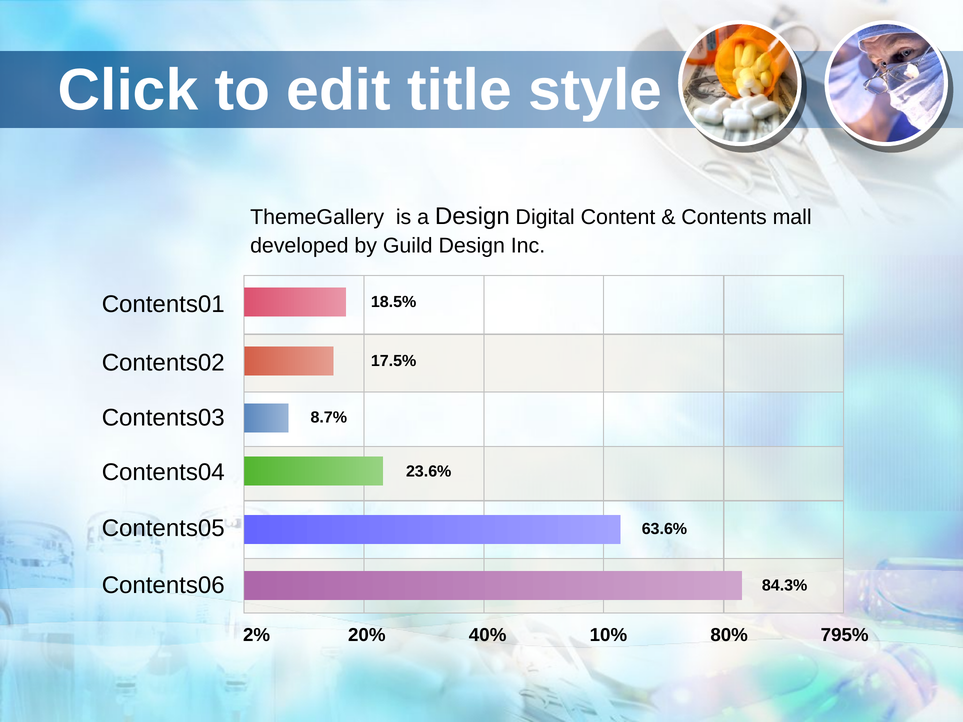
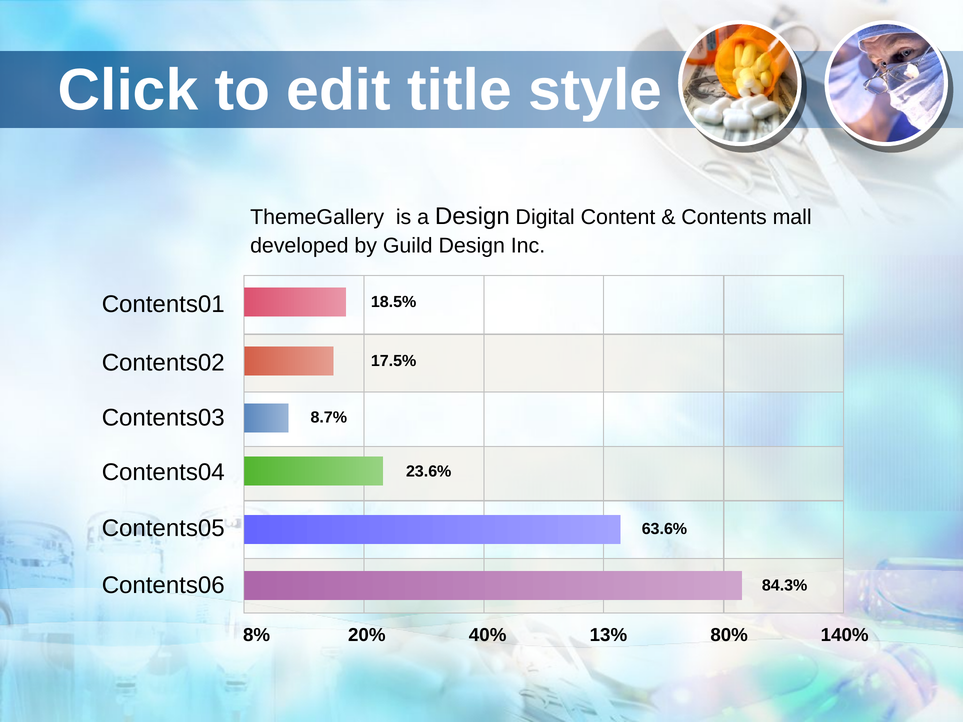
2%: 2% -> 8% (257, 635)
10%: 10% -> 13% (608, 635)
795%: 795% -> 140% (845, 635)
